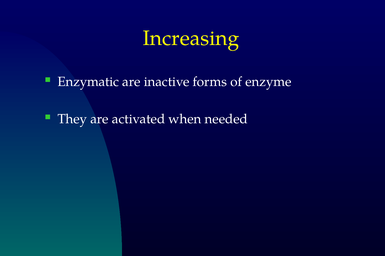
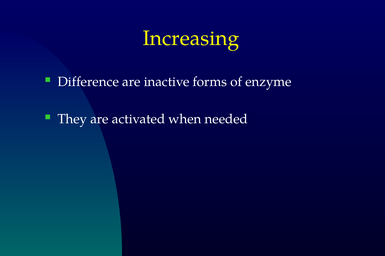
Enzymatic: Enzymatic -> Difference (88, 82)
